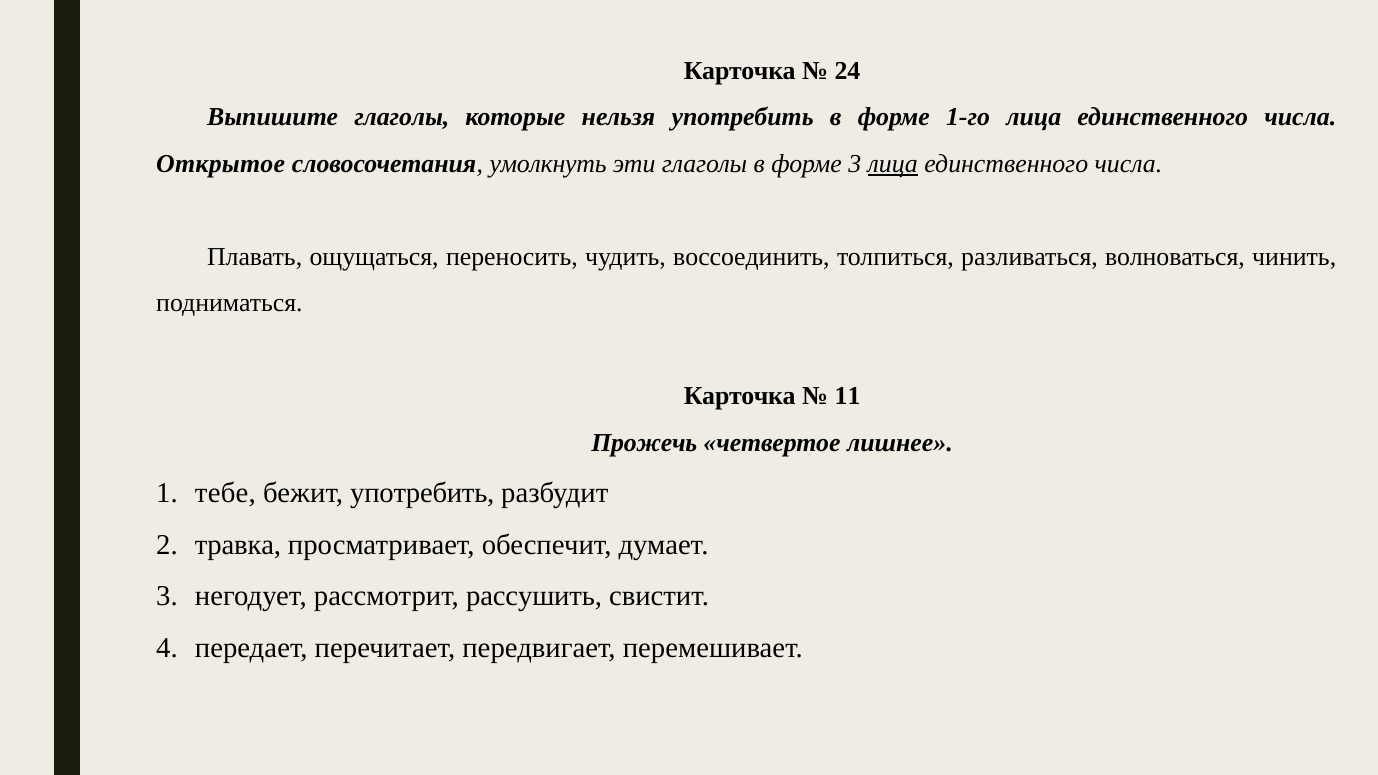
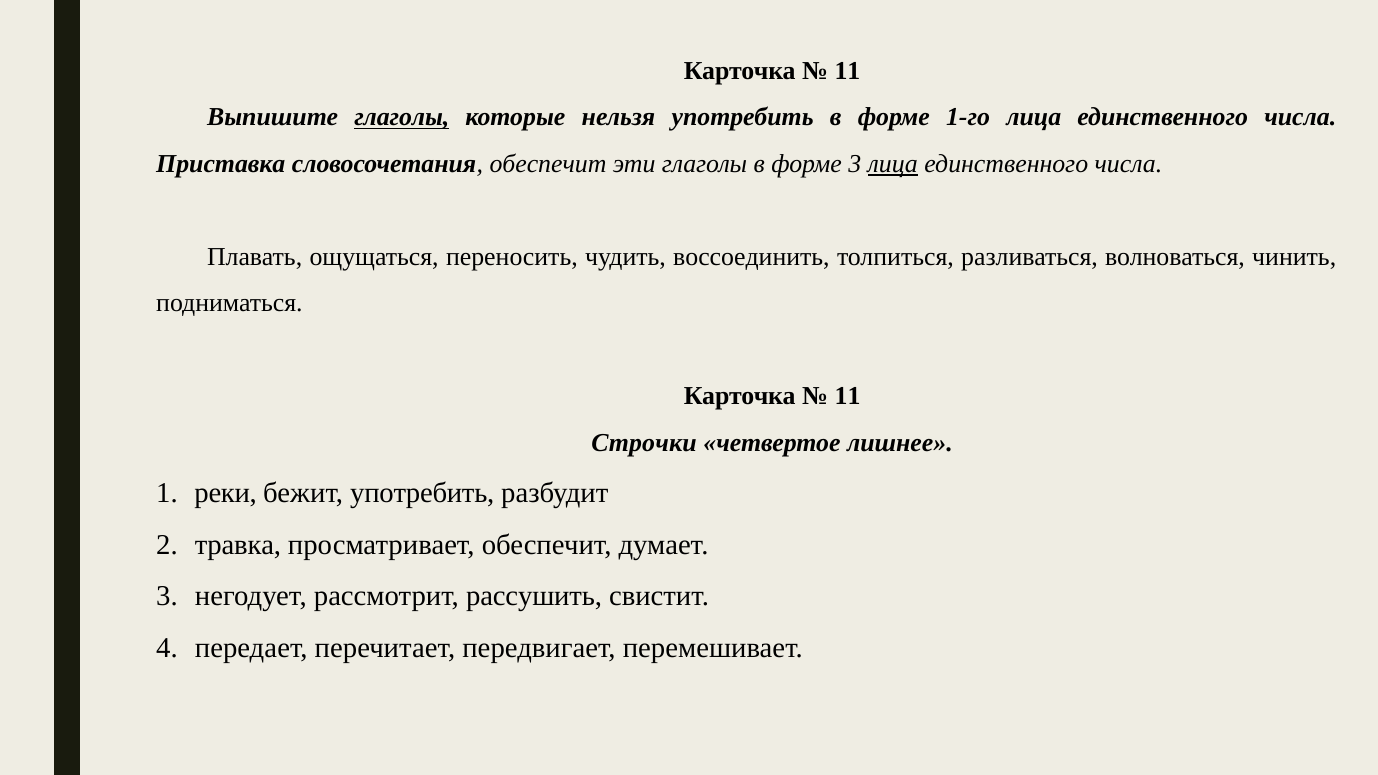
24: 24 -> 11 (847, 71)
глаголы underline: none -> present (402, 117)
Открытое: Открытое -> Приставка (221, 164)
словосочетания умолкнуть: умолкнуть -> обеспечит (548, 164)
Прожечь: Прожечь -> Строчки (644, 443)
тебе: тебе -> реки (226, 493)
